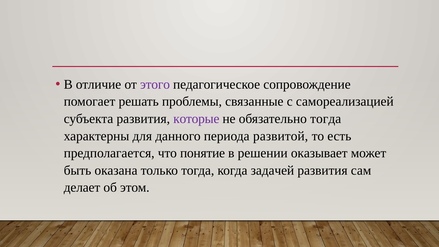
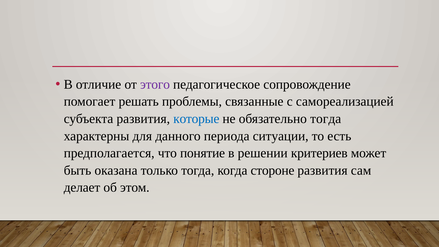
которые colour: purple -> blue (196, 119)
развитой: развитой -> ситуации (281, 136)
оказывает: оказывает -> критериев (319, 153)
задачей: задачей -> стороне (273, 170)
